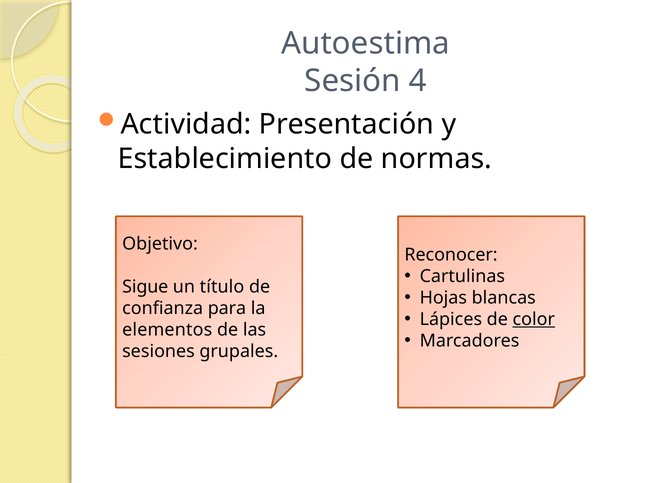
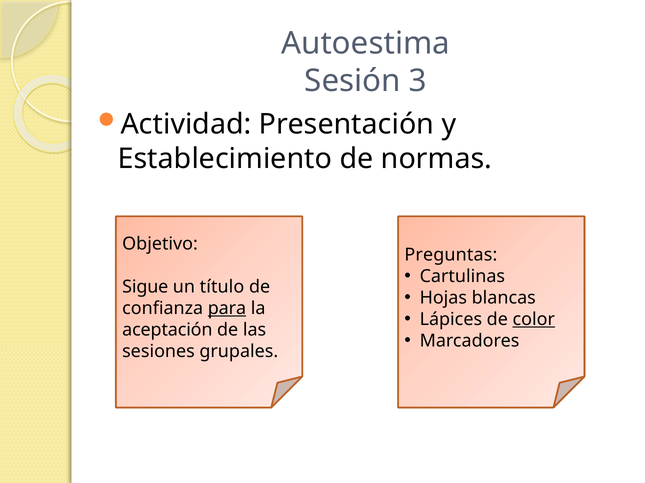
4: 4 -> 3 (418, 81)
Reconocer: Reconocer -> Preguntas (451, 255)
para underline: none -> present (227, 309)
elementos: elementos -> aceptación (167, 330)
